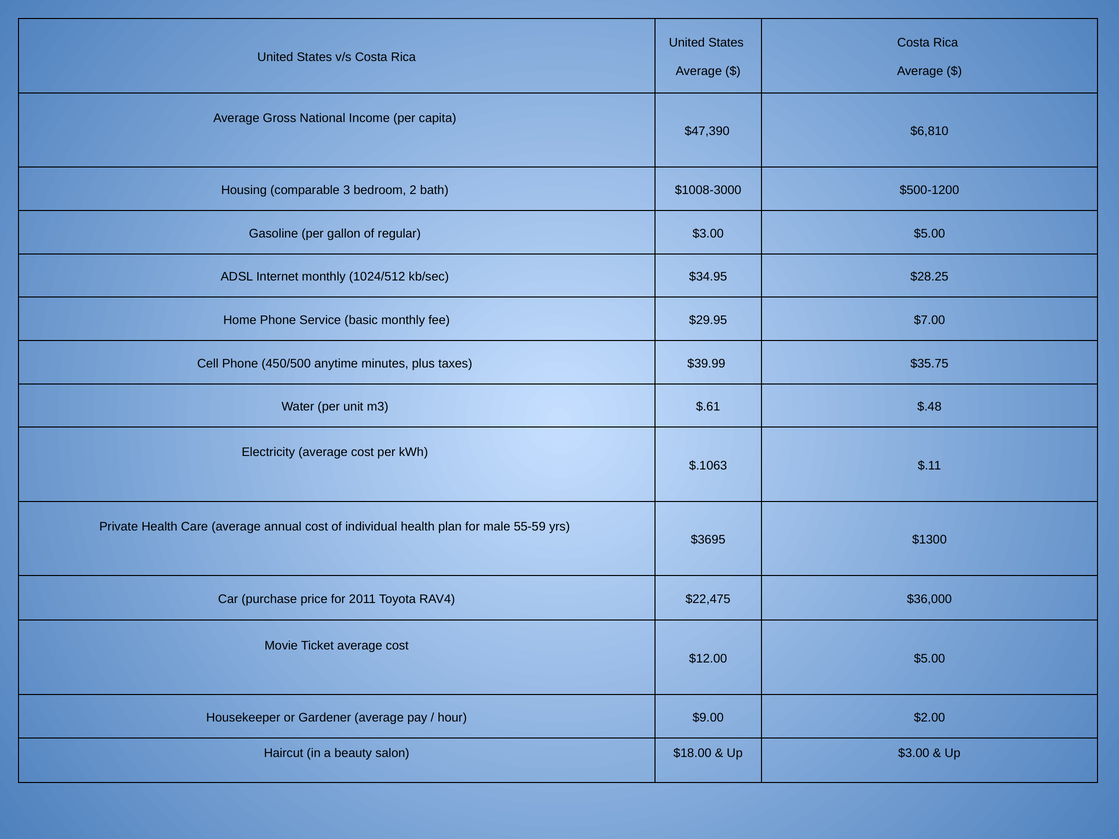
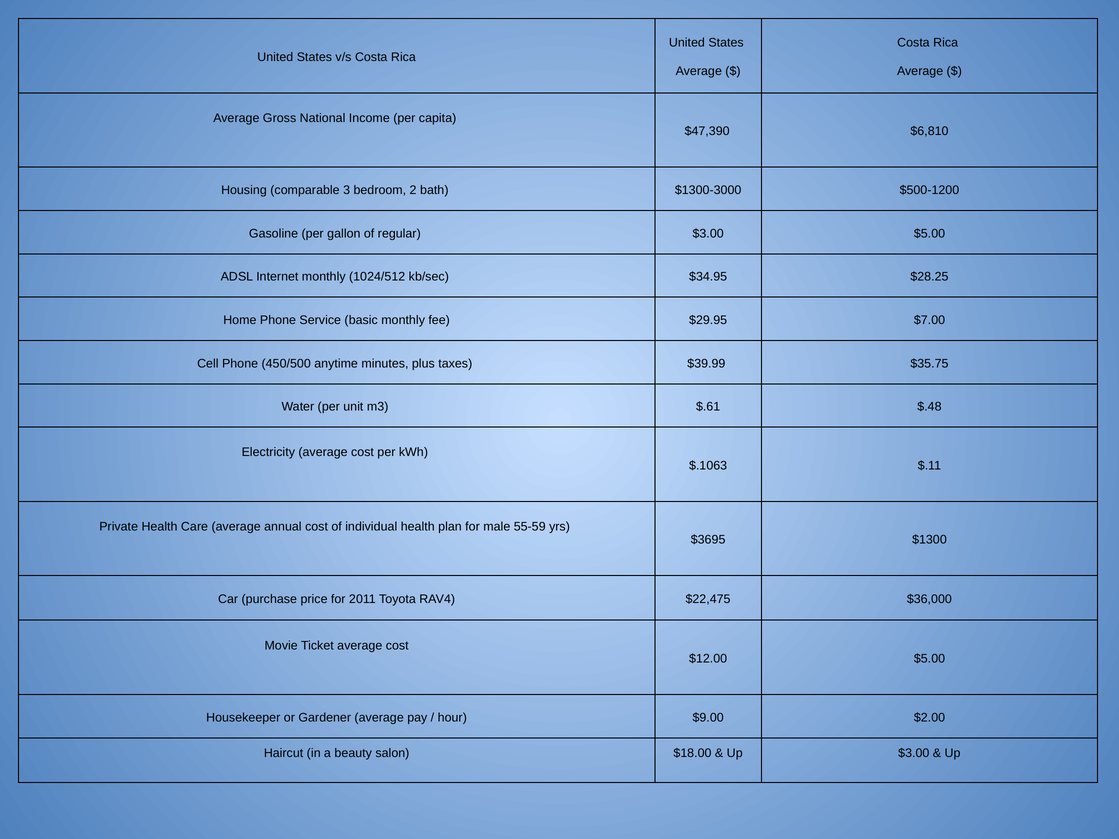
$1008-3000: $1008-3000 -> $1300-3000 (708, 190)
